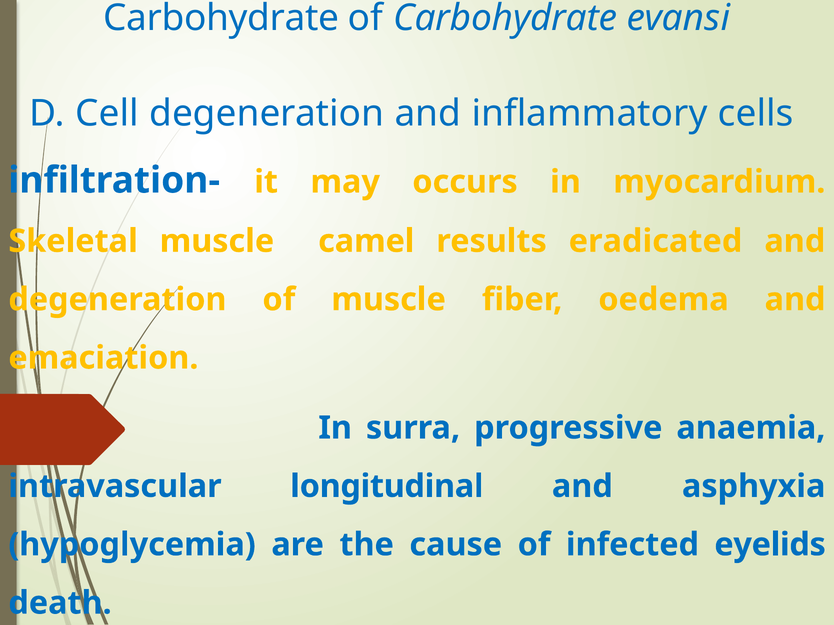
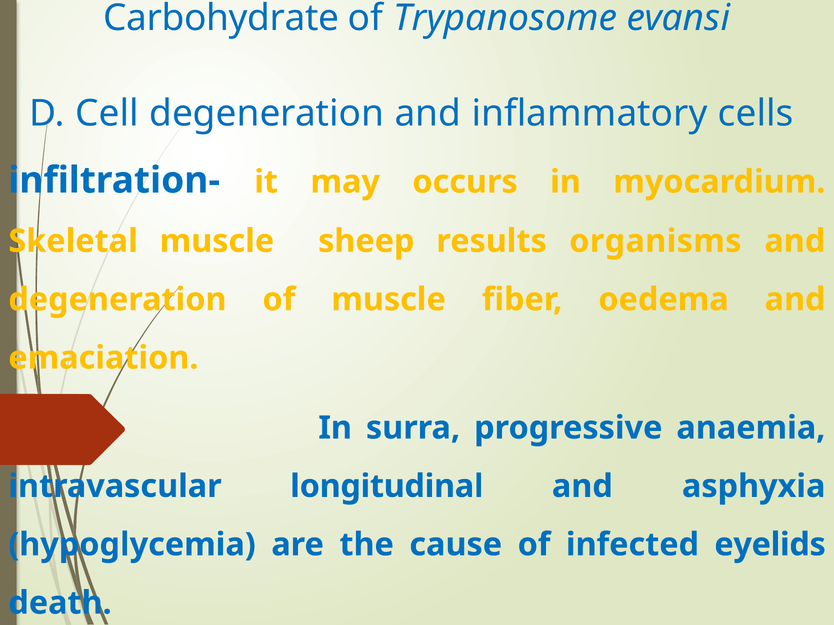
of Carbohydrate: Carbohydrate -> Trypanosome (505, 18)
camel: camel -> sheep (366, 241)
eradicated: eradicated -> organisms (655, 241)
